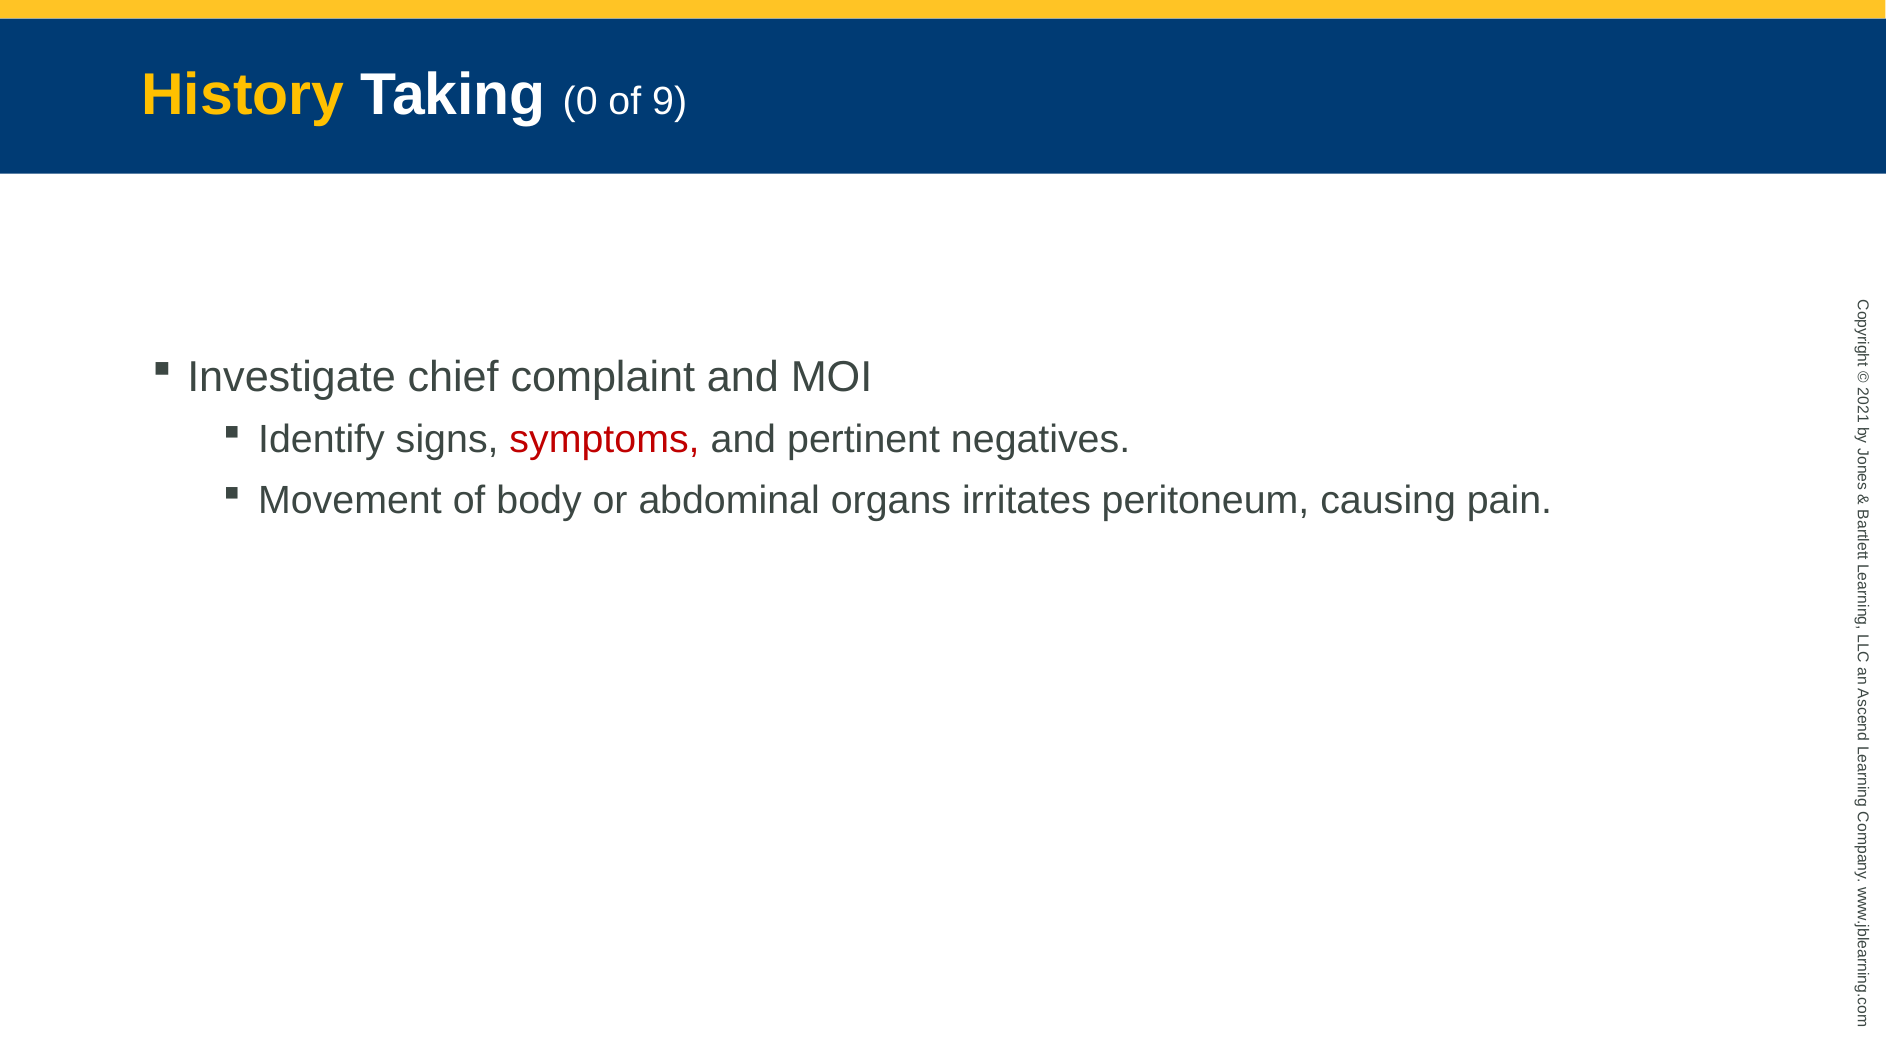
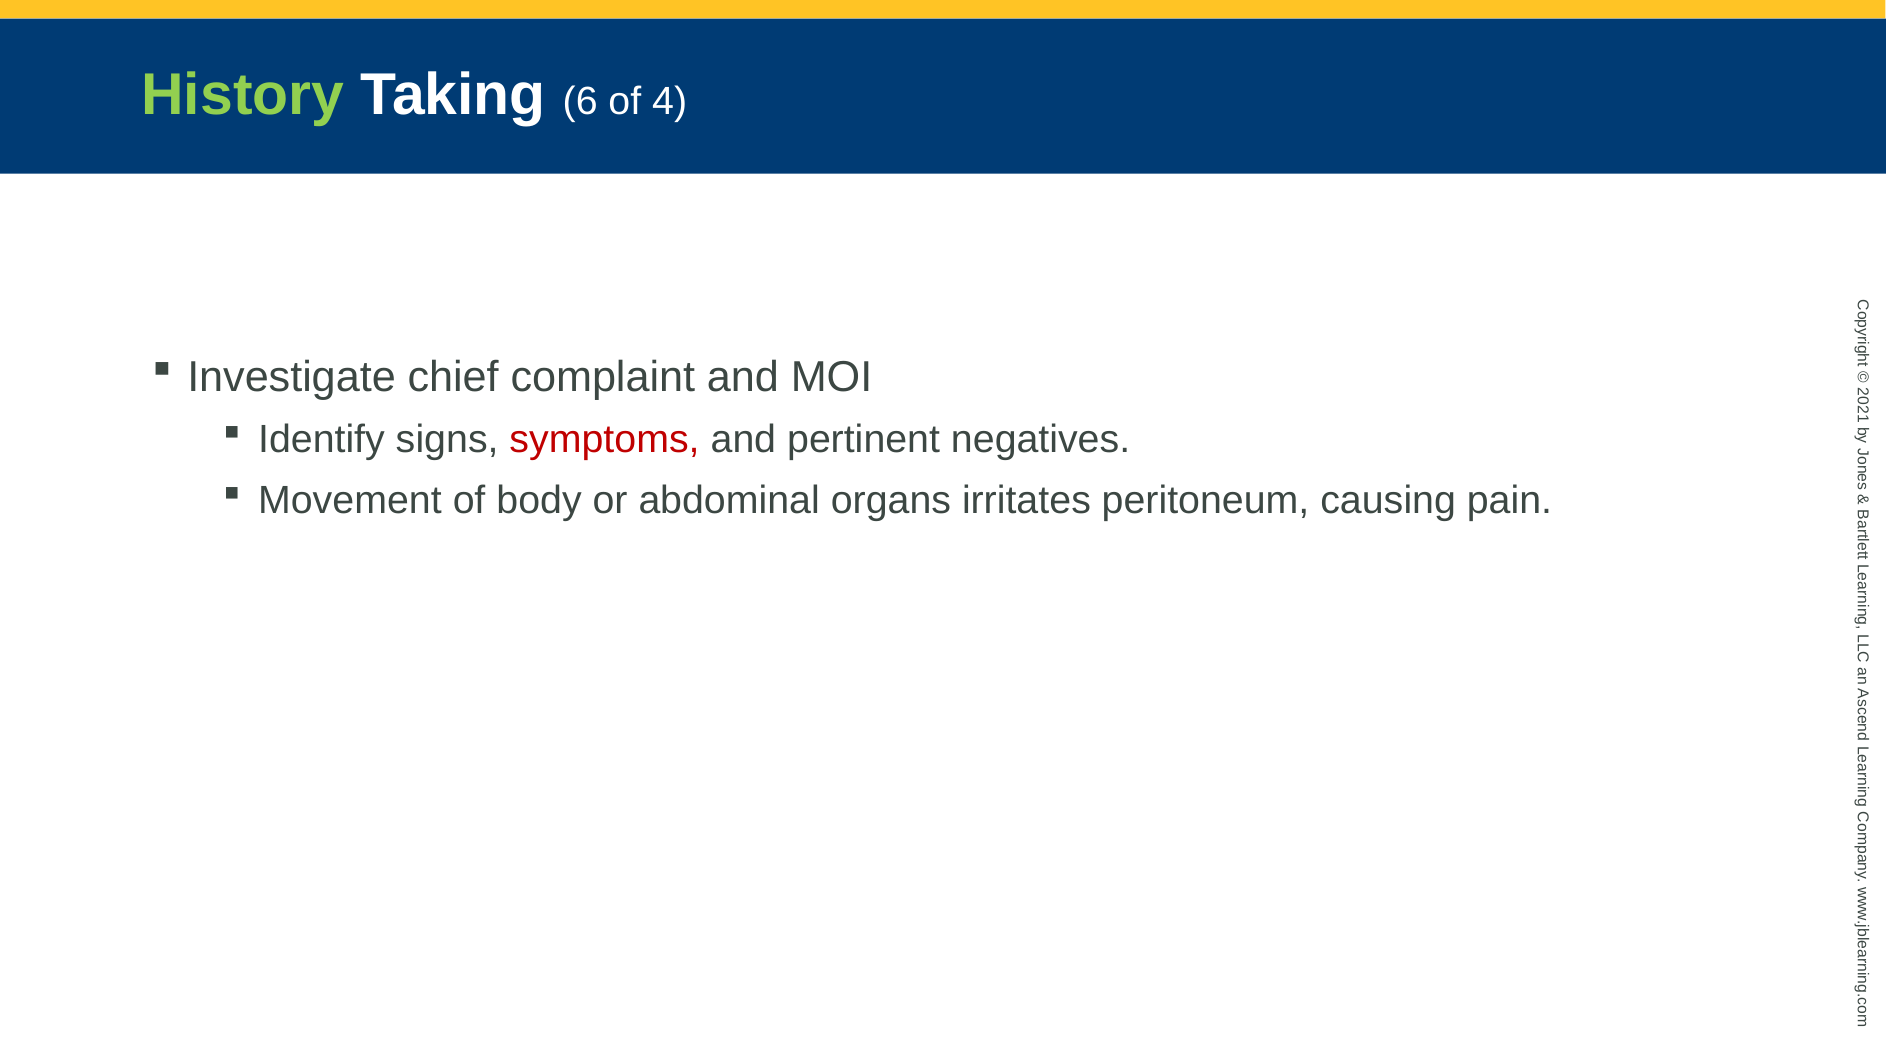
History colour: yellow -> light green (243, 95)
Taking 0: 0 -> 6 (580, 101)
9: 9 -> 4 (670, 101)
